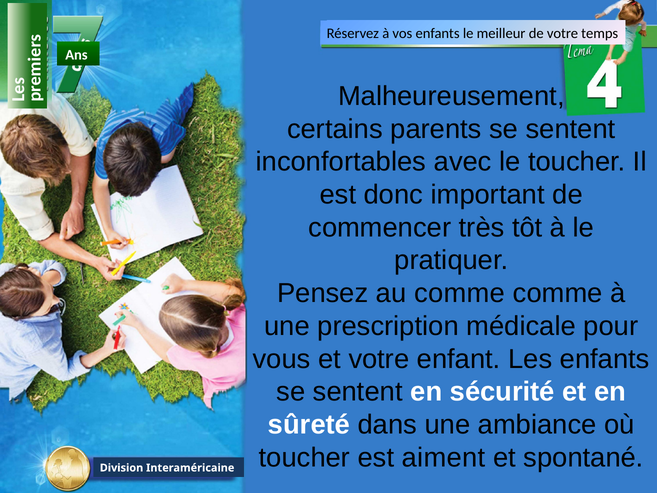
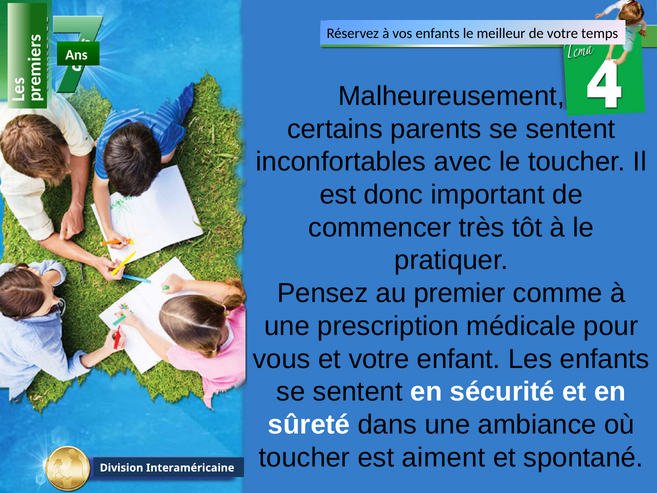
au comme: comme -> premier (460, 293)
